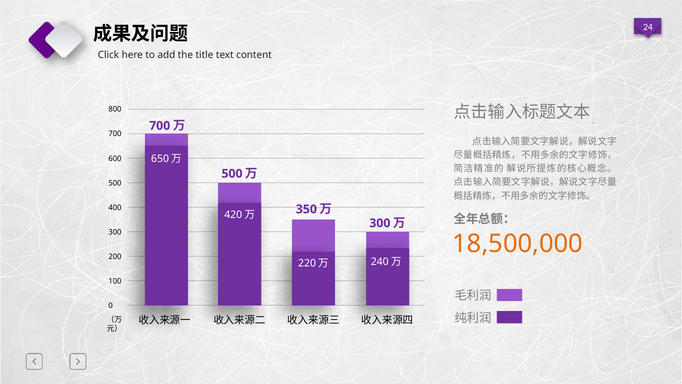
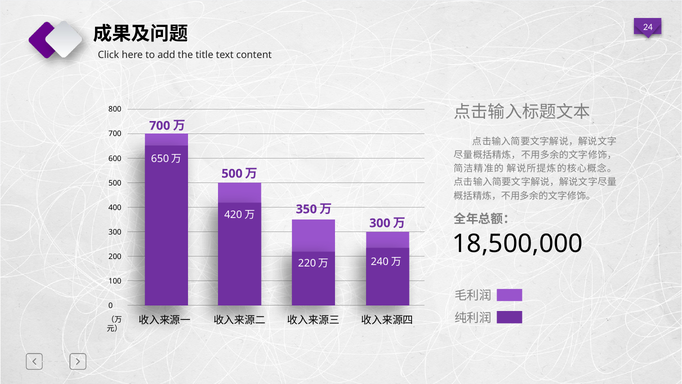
18,500,000 colour: orange -> black (518, 244)
